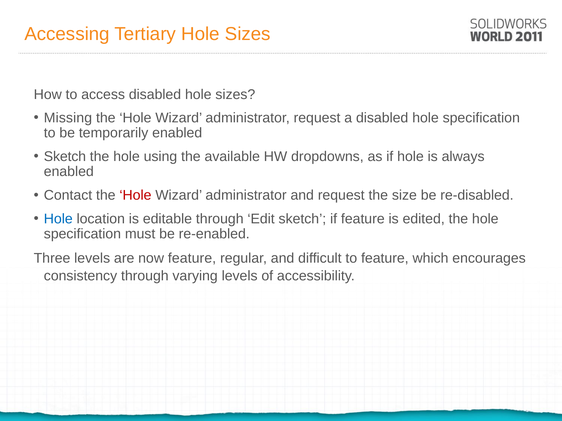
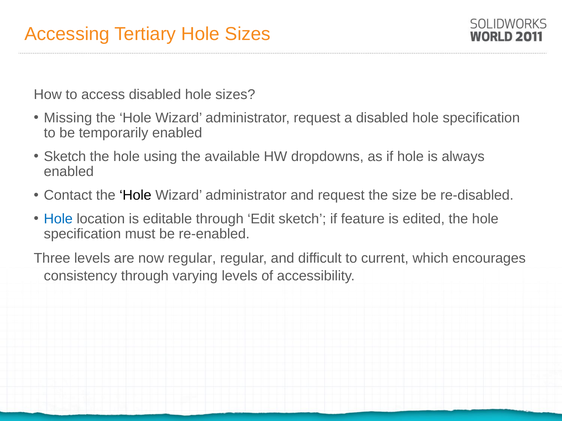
Hole colour: red -> black (135, 195)
now feature: feature -> regular (192, 258)
to feature: feature -> current (385, 258)
